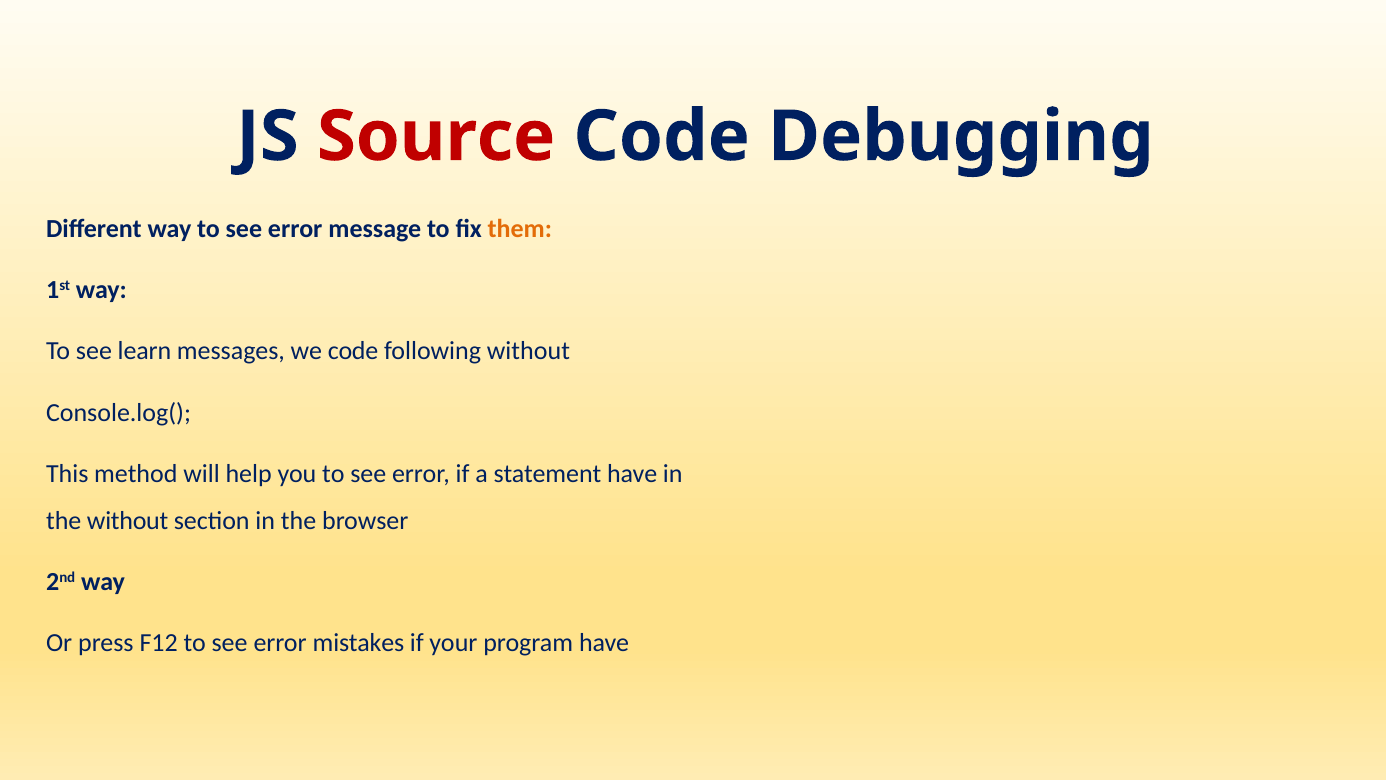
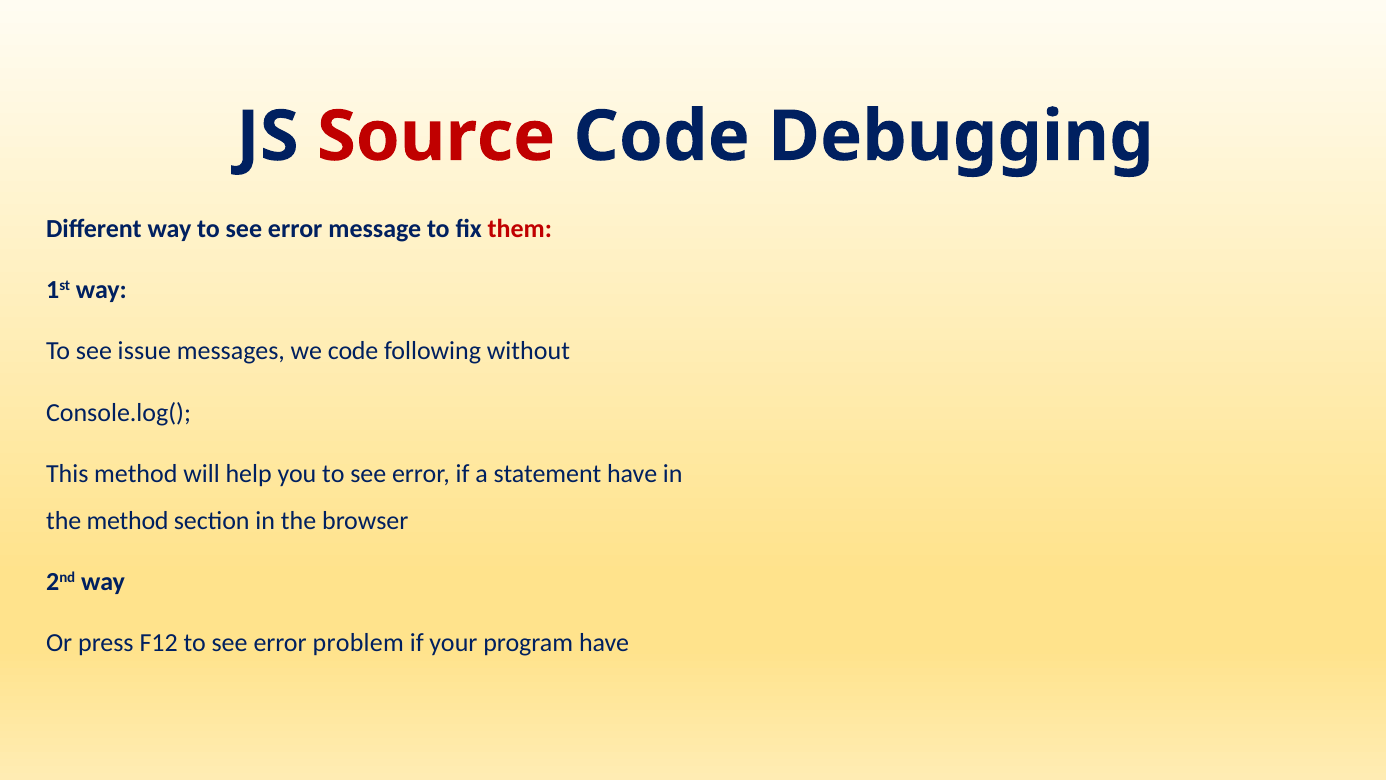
them colour: orange -> red (520, 229)
learn: learn -> issue (144, 351)
the without: without -> method (128, 520)
mistakes: mistakes -> problem (358, 643)
